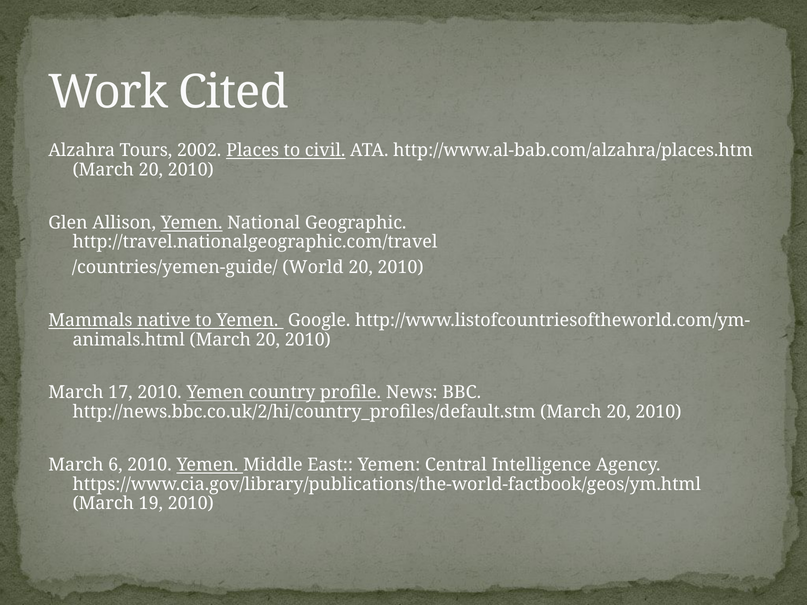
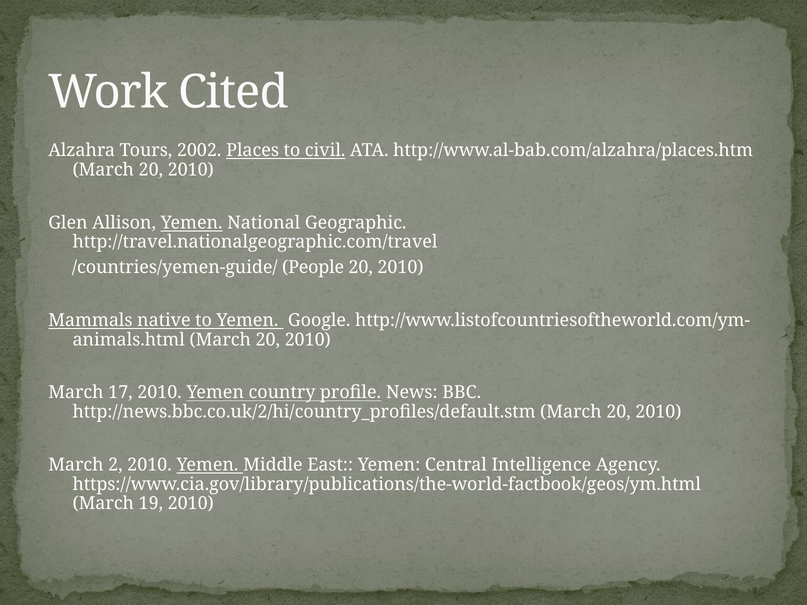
World: World -> People (313, 267)
6: 6 -> 2 (115, 465)
